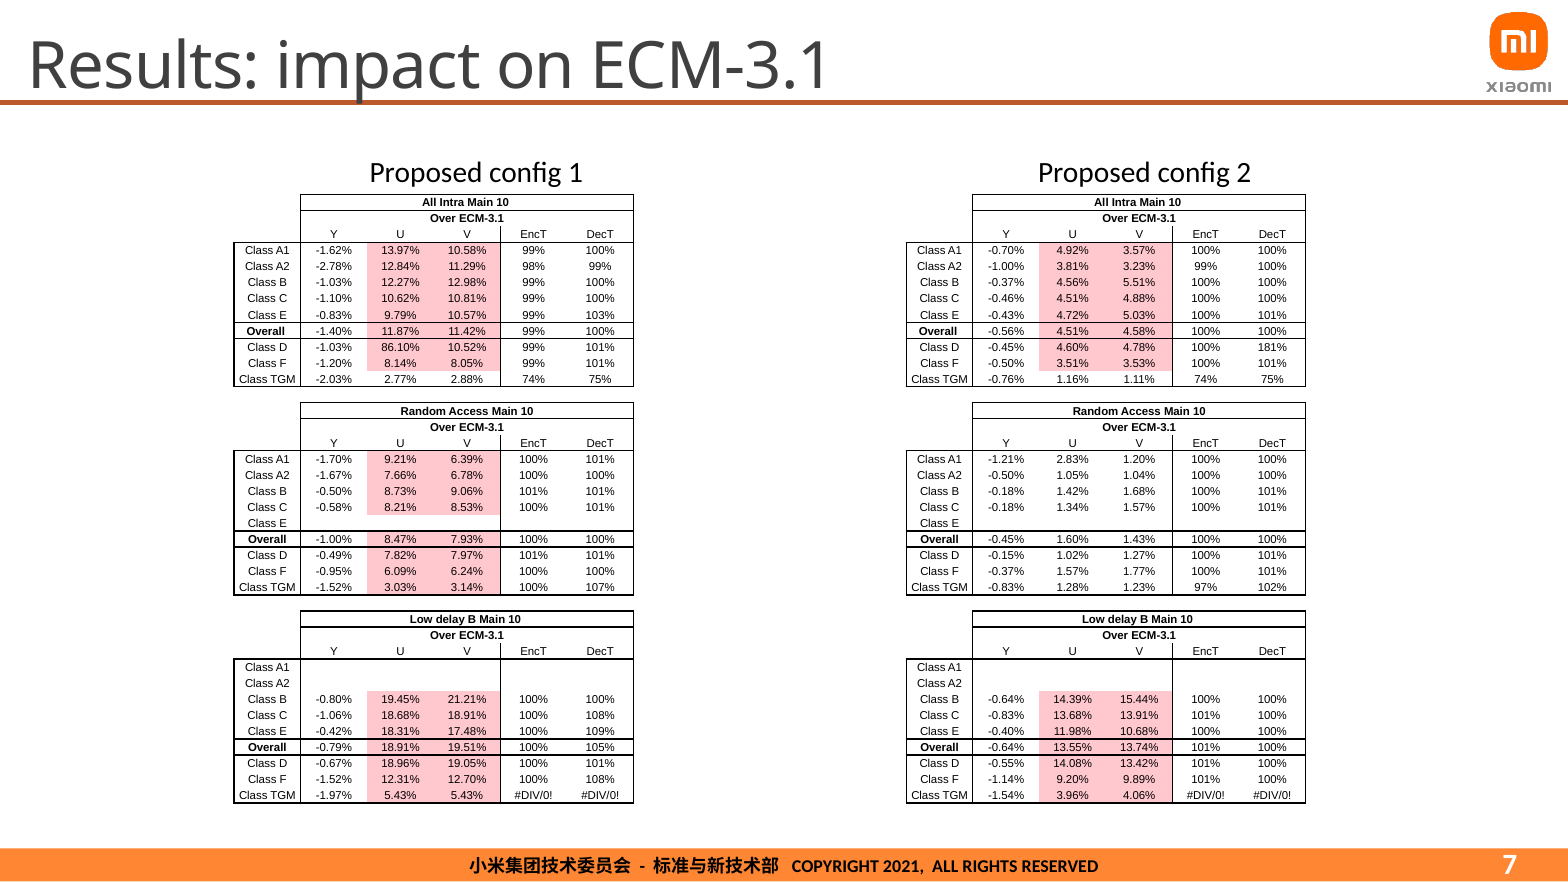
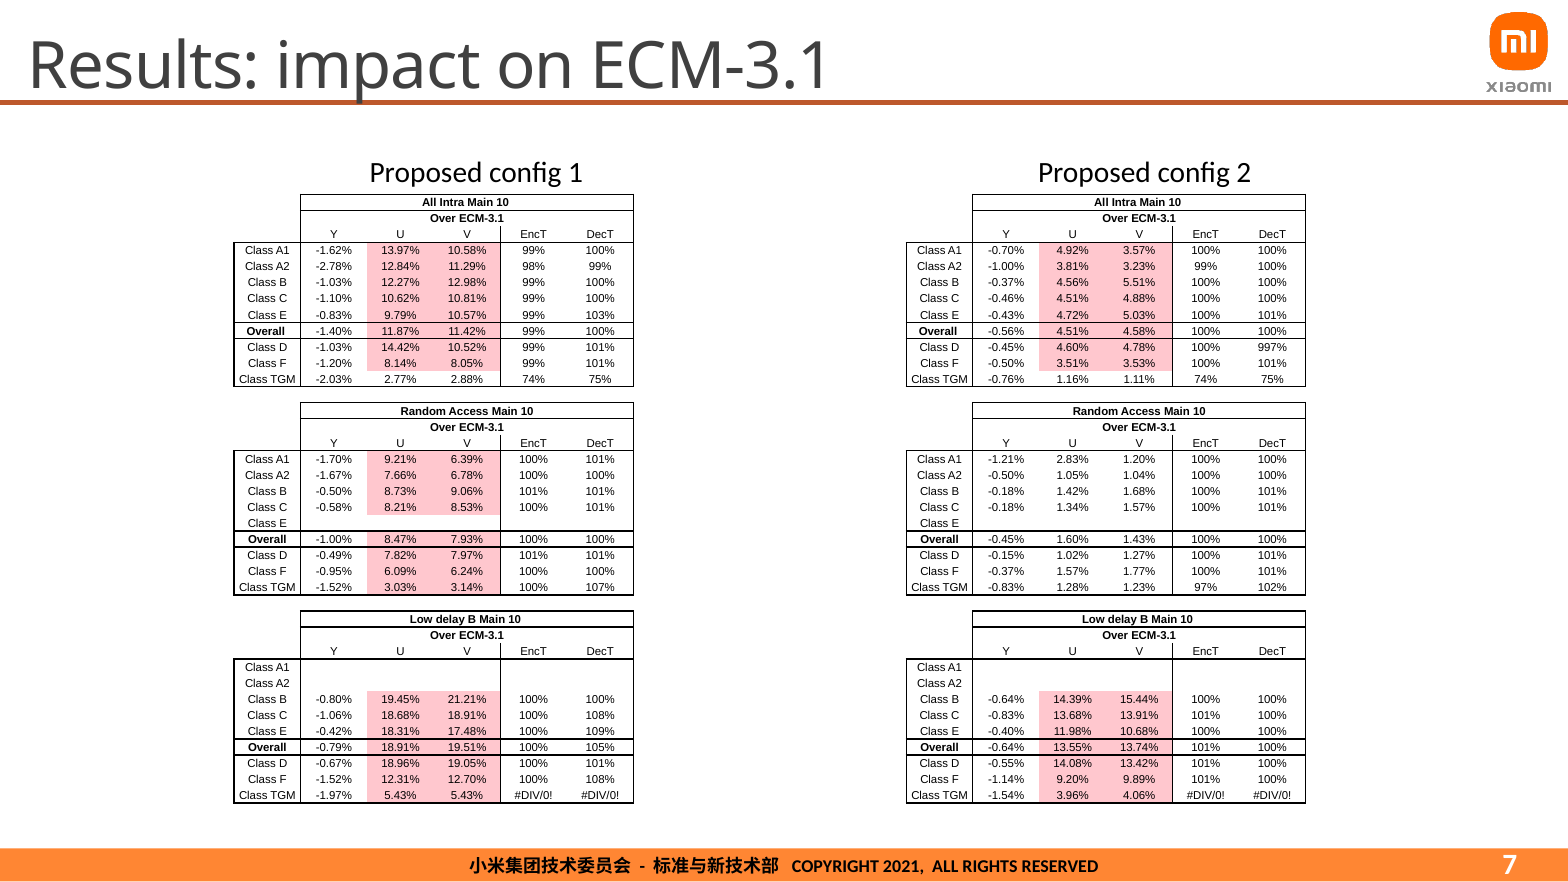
86.10%: 86.10% -> 14.42% (401, 347)
181%: 181% -> 997% (1272, 347)
